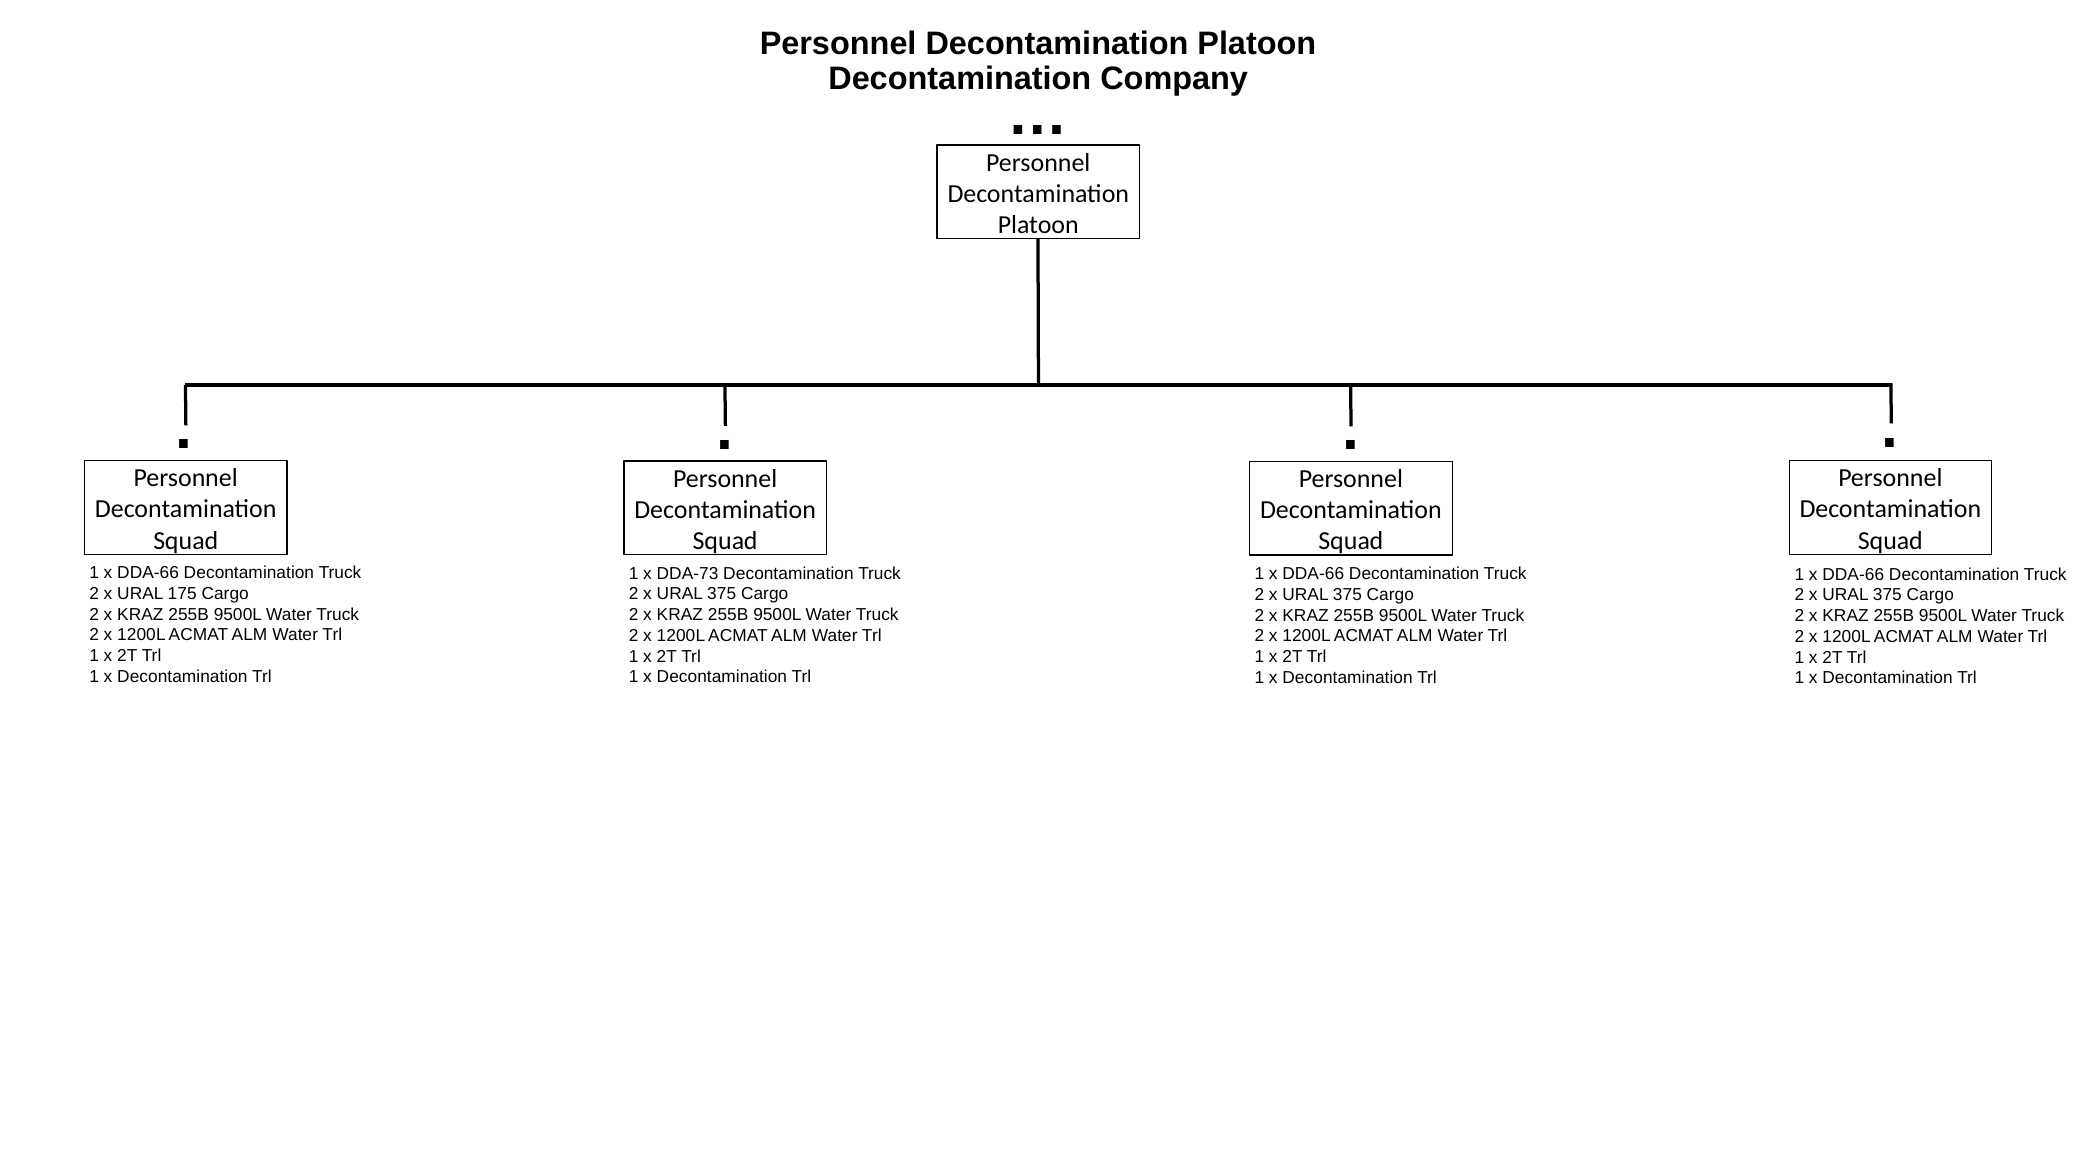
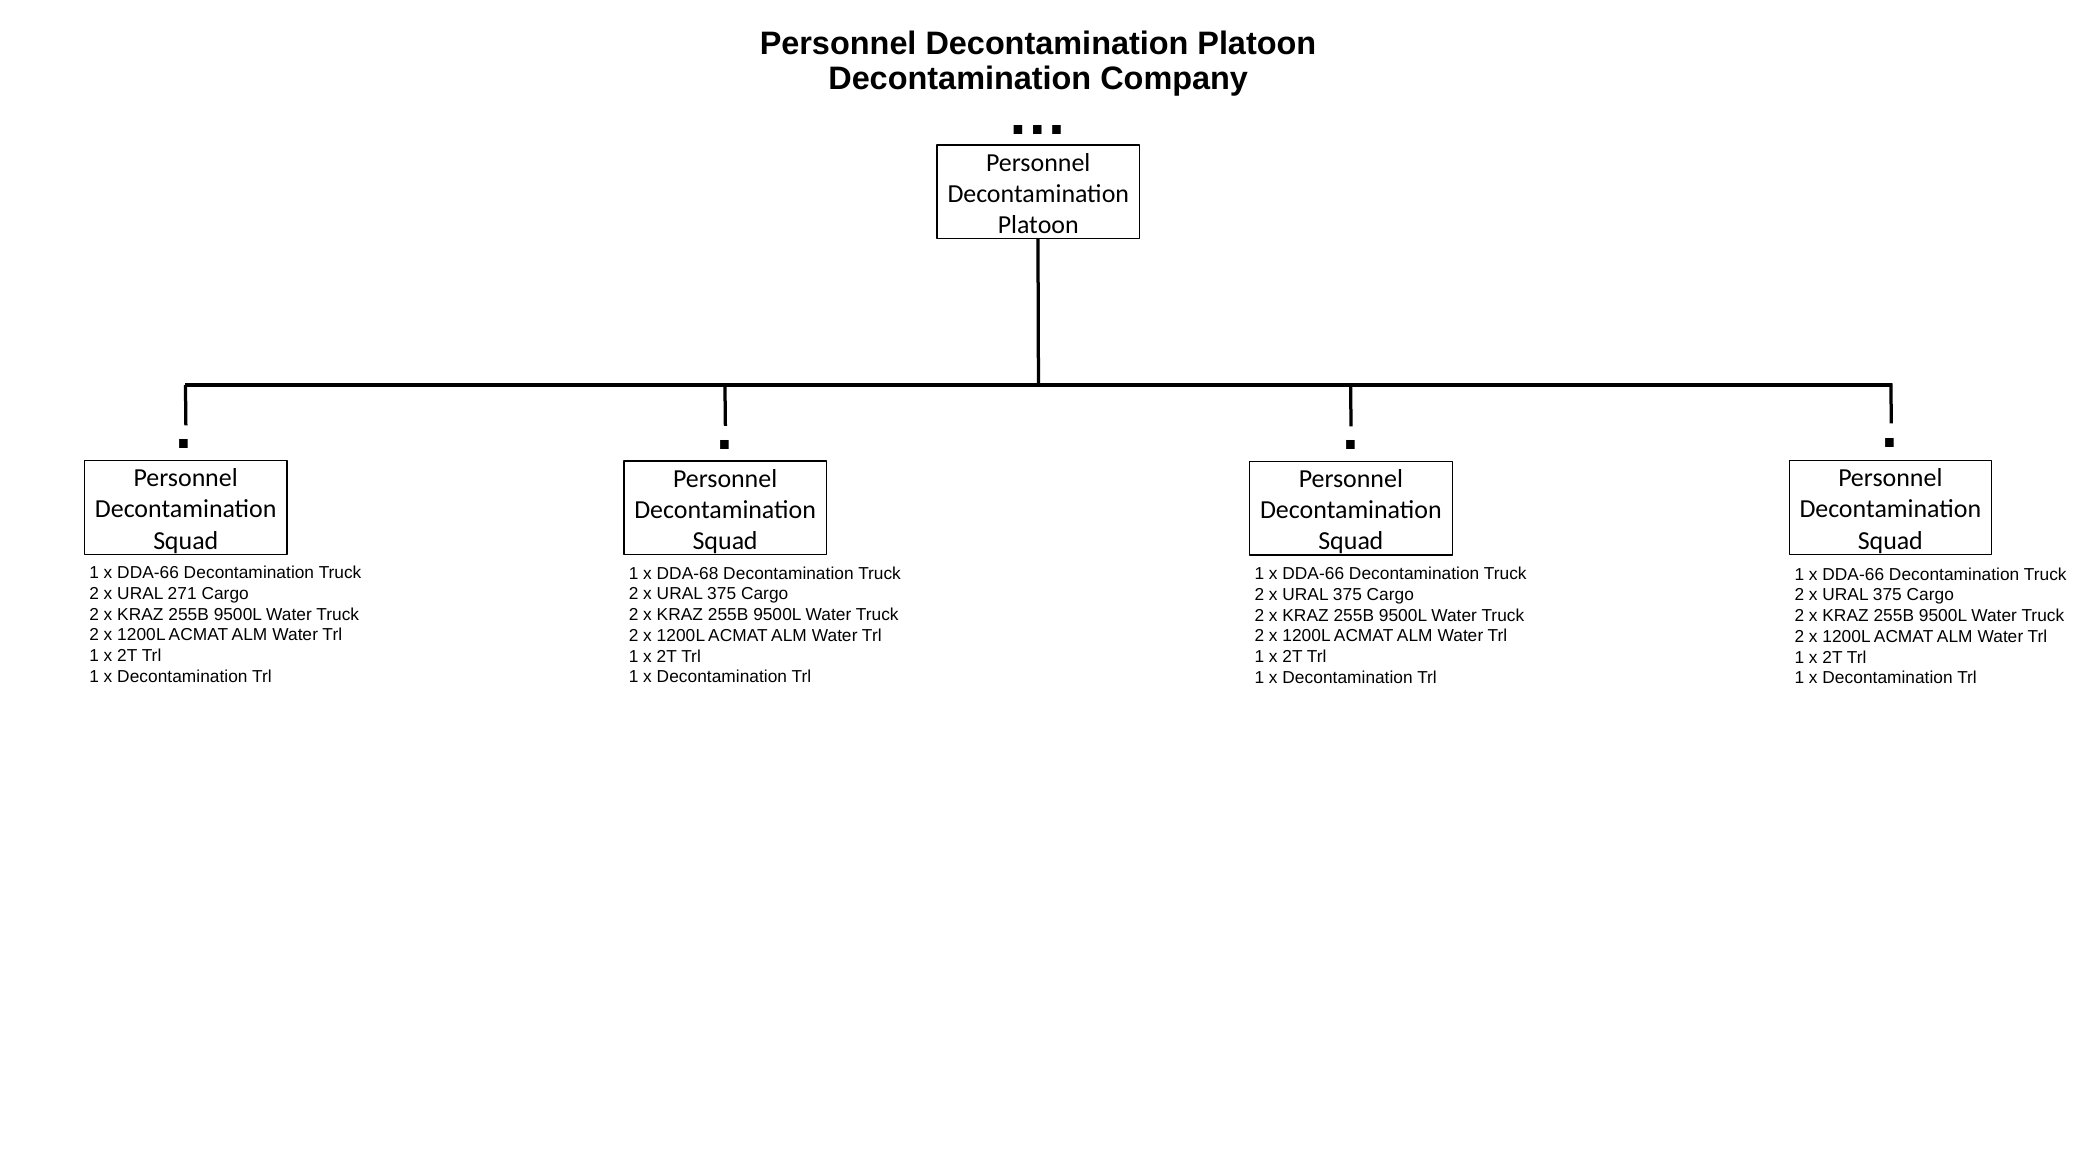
DDA-73: DDA-73 -> DDA-68 (688, 573)
175: 175 -> 271 (182, 593)
